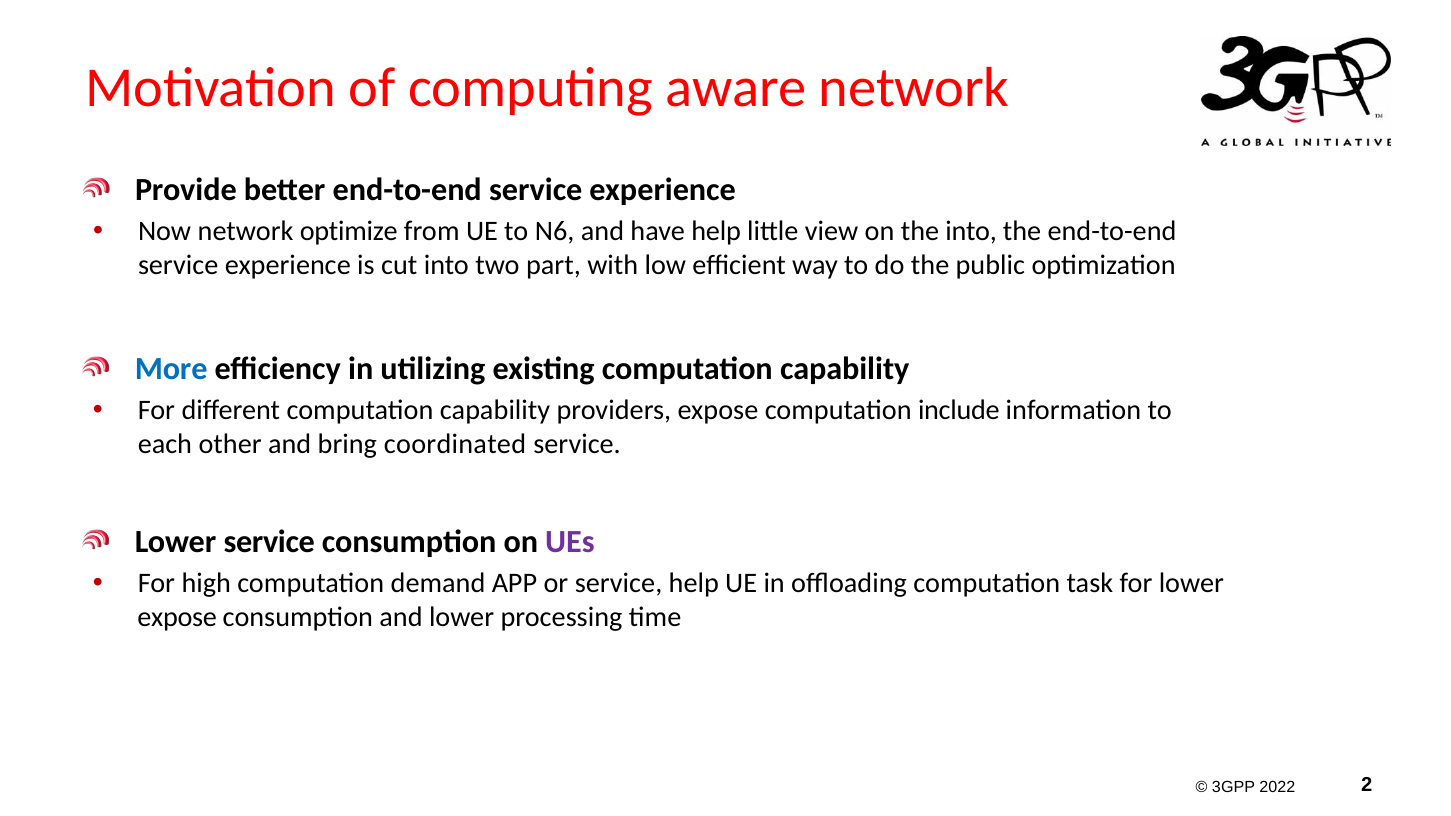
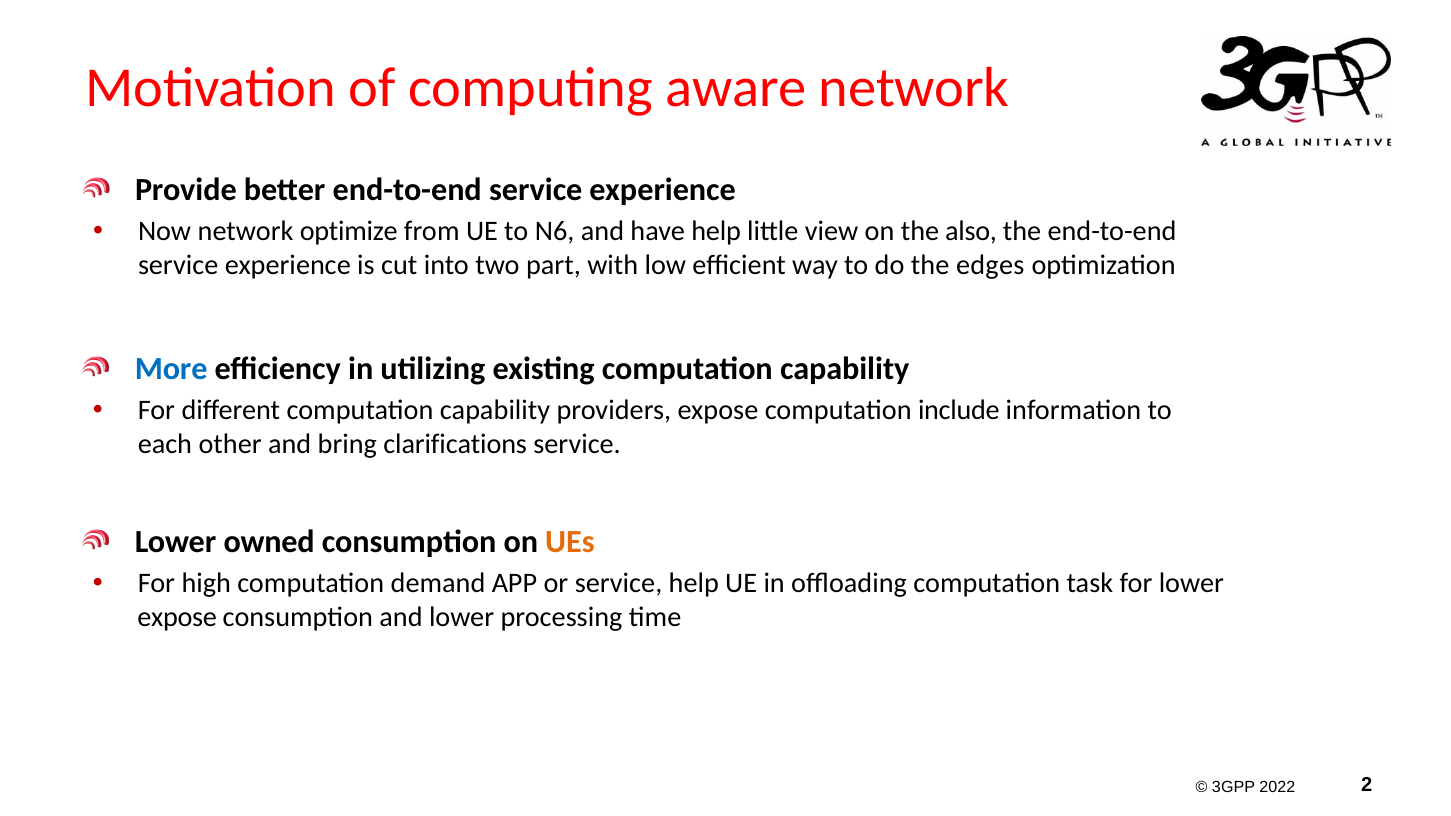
the into: into -> also (971, 232)
public: public -> edges (990, 266)
coordinated: coordinated -> clarifications (455, 444)
Lower service: service -> owned (269, 542)
UEs colour: purple -> orange (570, 542)
